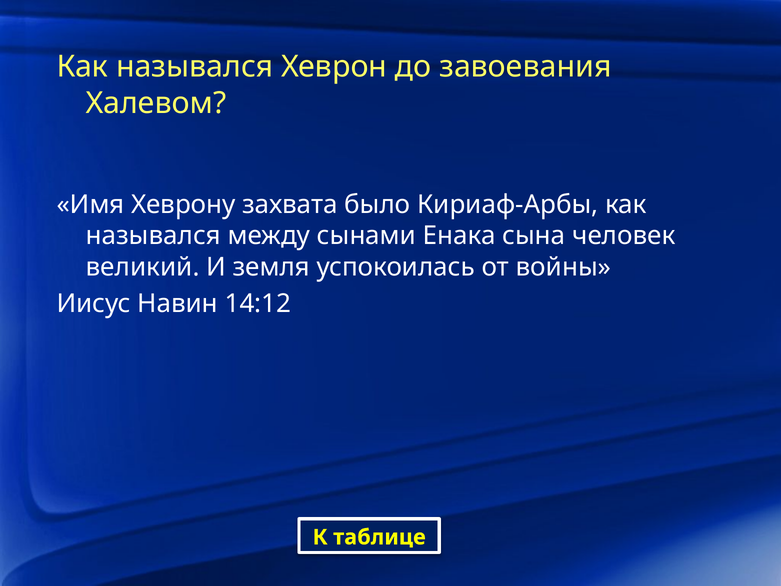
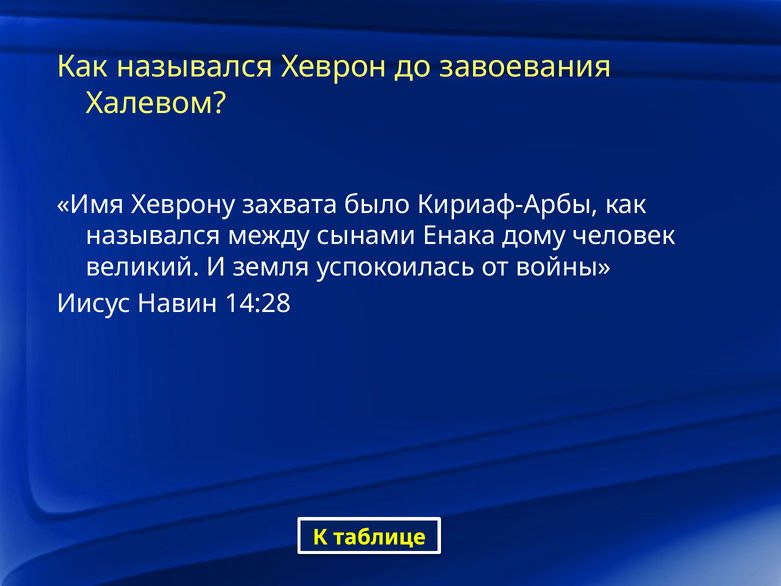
сына: сына -> дому (534, 236)
14:12: 14:12 -> 14:28 (258, 303)
